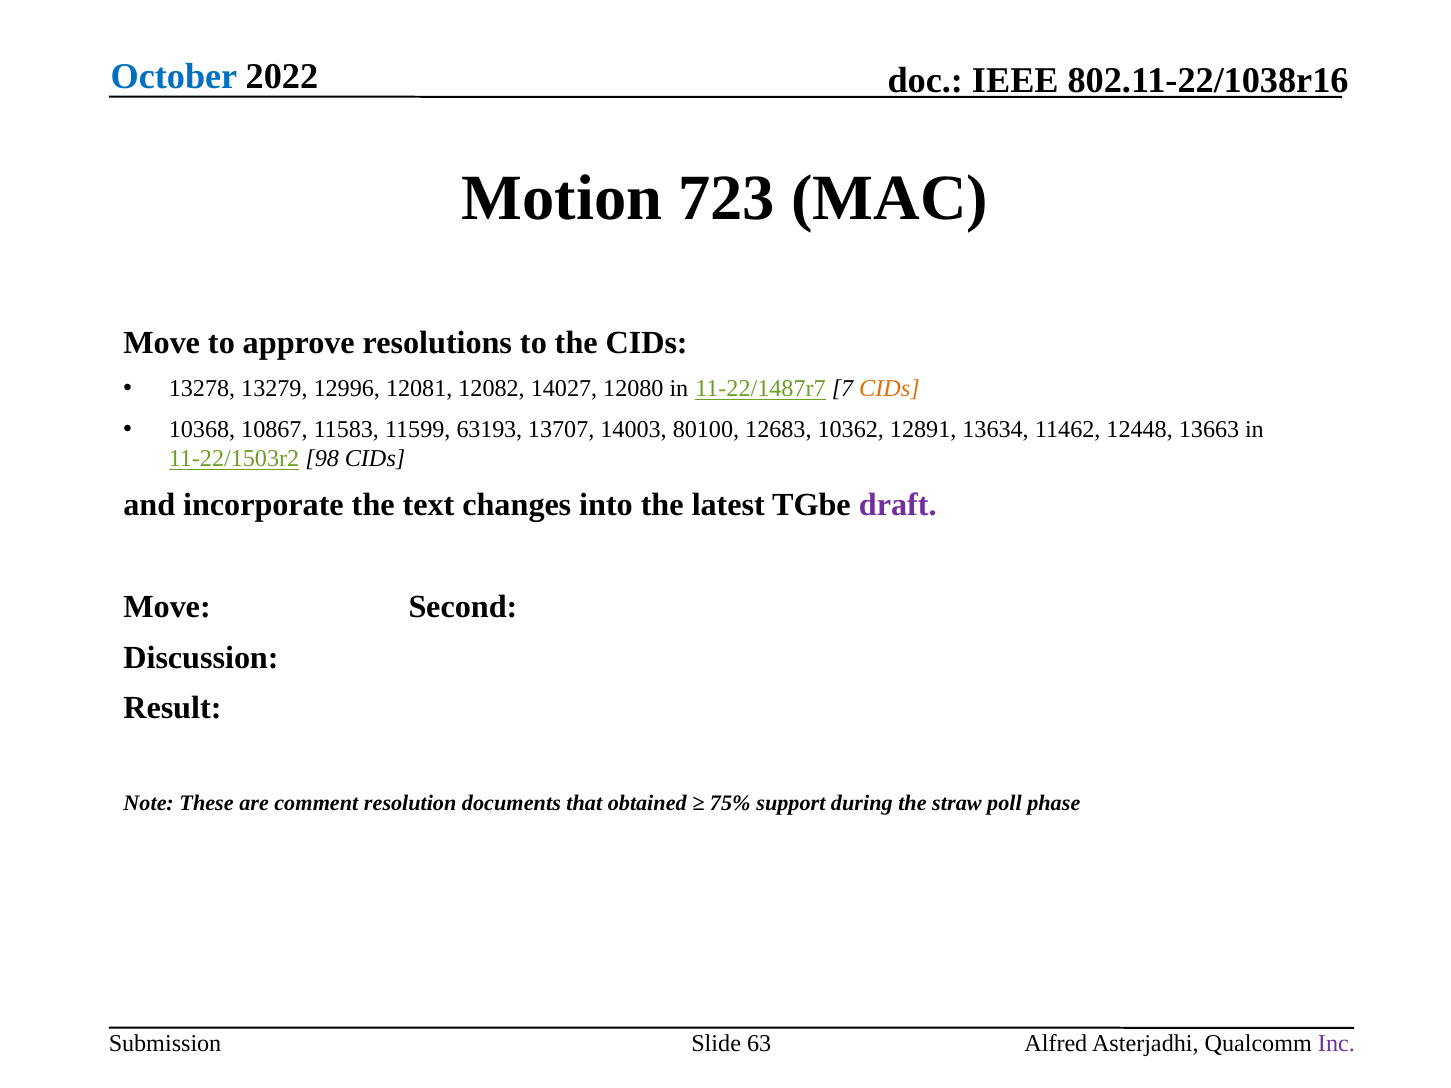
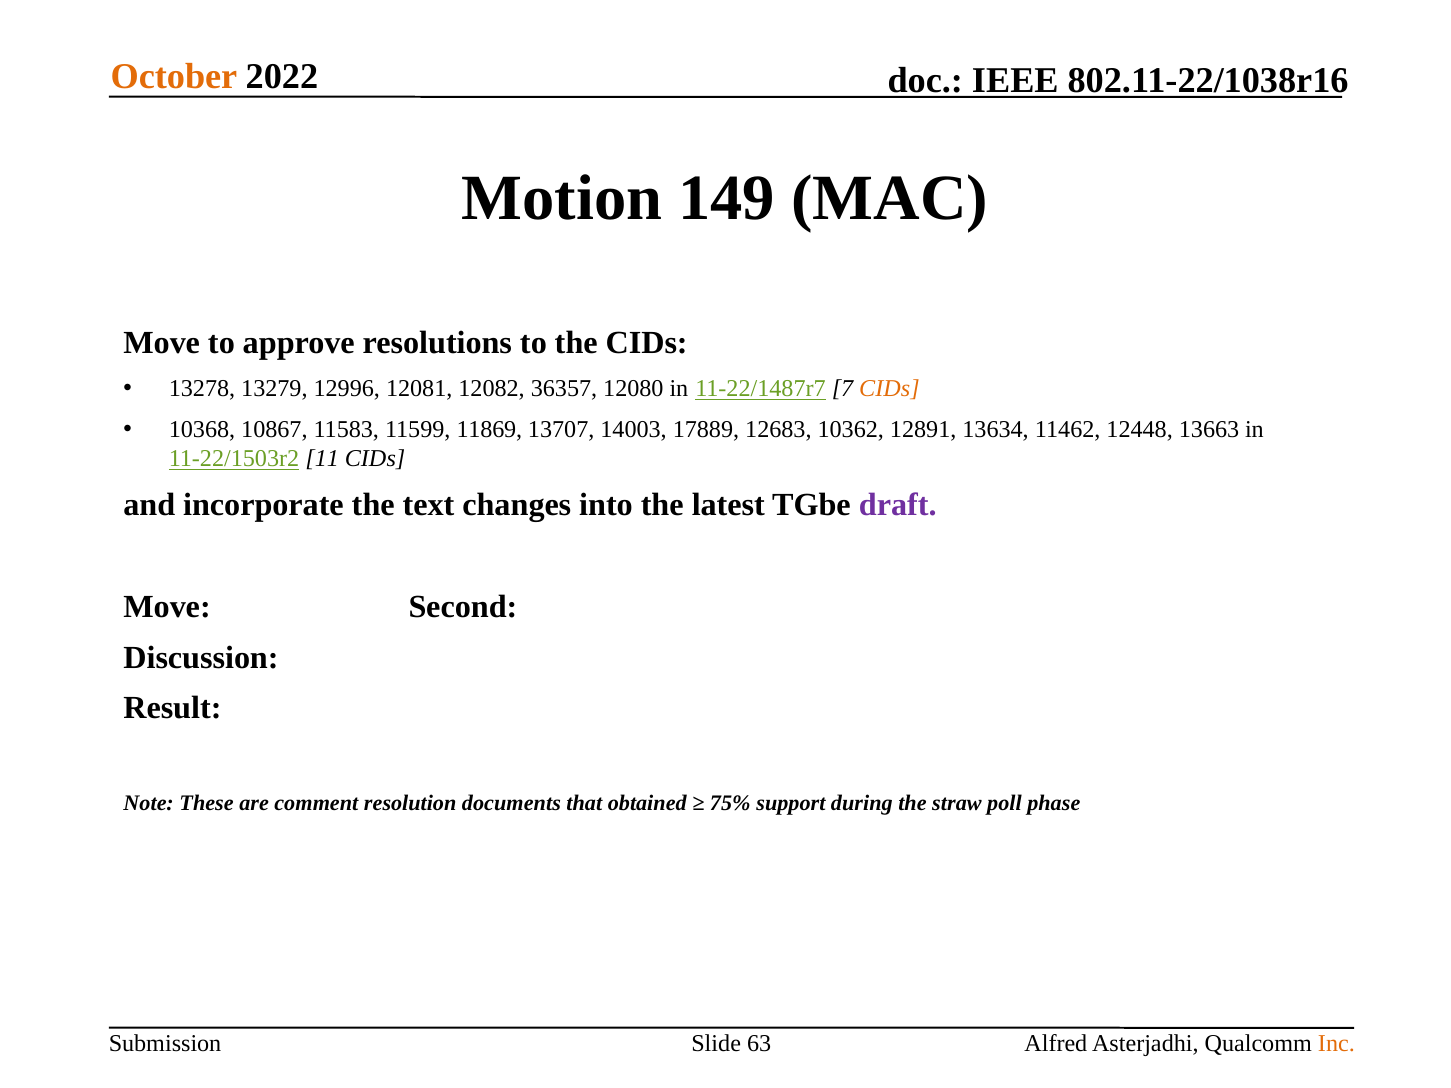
October colour: blue -> orange (174, 77)
723: 723 -> 149 (727, 198)
14027: 14027 -> 36357 (564, 389)
63193: 63193 -> 11869 (489, 430)
80100: 80100 -> 17889 (706, 430)
98: 98 -> 11 (322, 459)
Inc colour: purple -> orange (1336, 1044)
